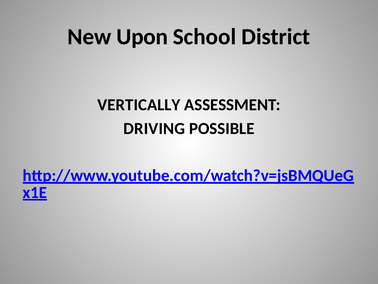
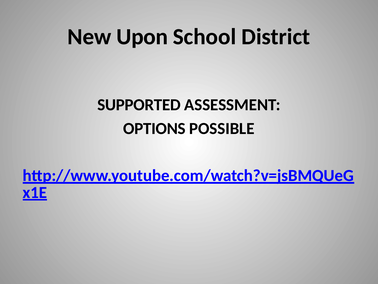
VERTICALLY: VERTICALLY -> SUPPORTED (139, 105)
DRIVING: DRIVING -> OPTIONS (154, 128)
